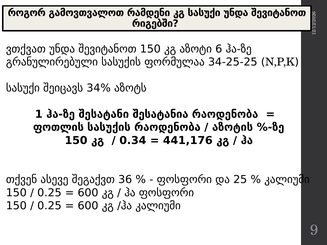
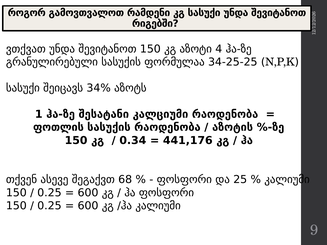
აზოტი 6: 6 -> 4 (219, 49)
შესატანია: შესატანია -> კალციუმი (160, 114)
36: 36 -> 68 (125, 180)
